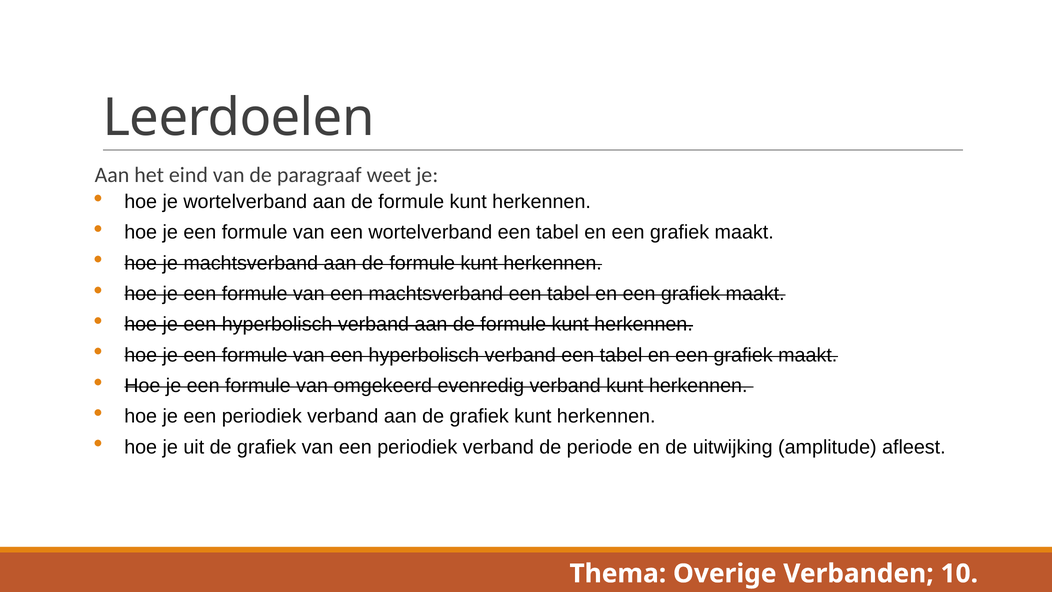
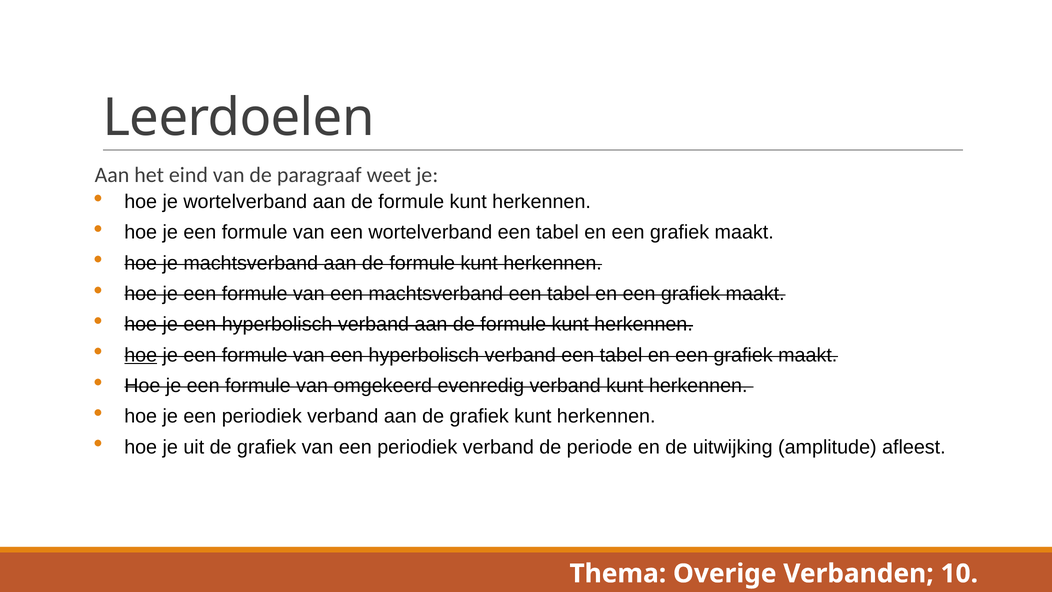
hoe underline: none -> present (141, 355)
